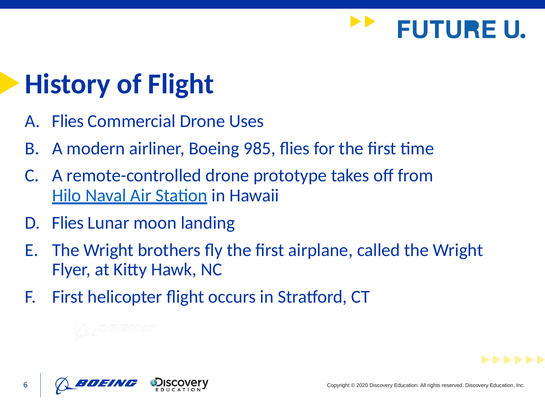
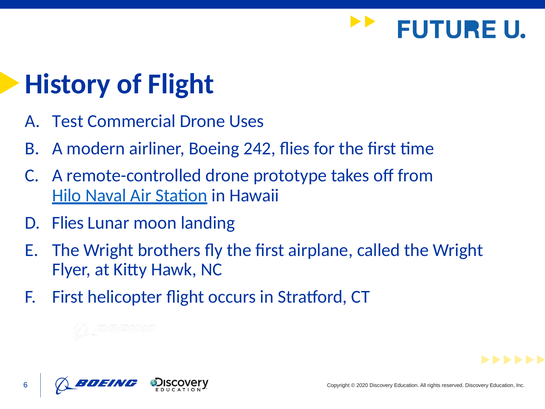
A Flies: Flies -> Test (68, 121)
985: 985 -> 242 (260, 148)
